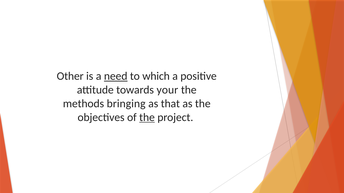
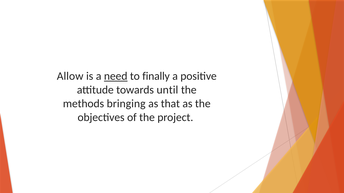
Other: Other -> Allow (70, 76)
which: which -> finally (156, 76)
your: your -> until (167, 90)
the underline: present -> none (147, 118)
